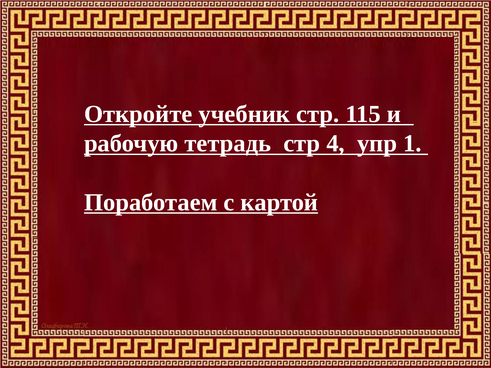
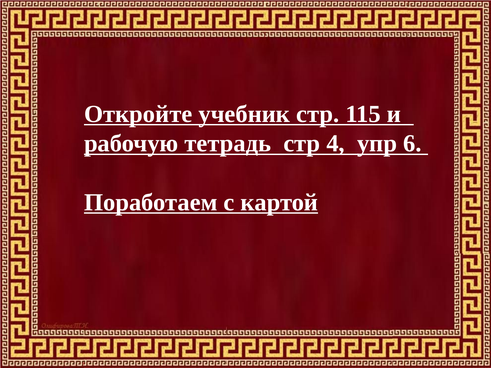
1: 1 -> 6 (412, 143)
